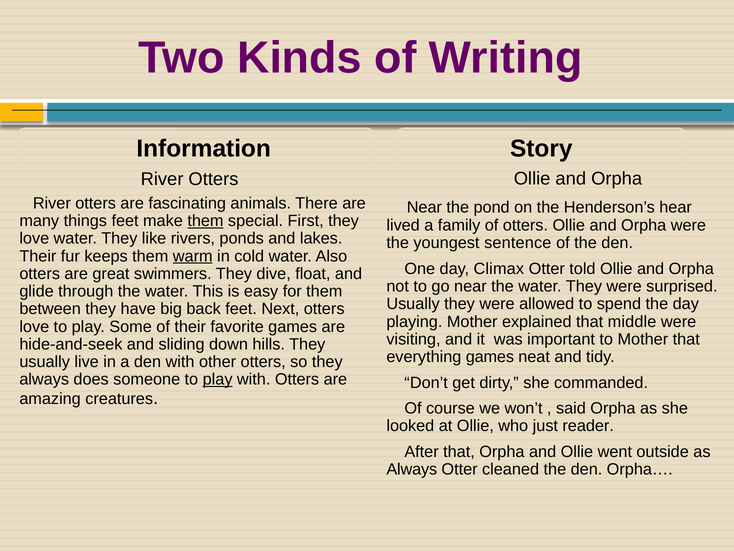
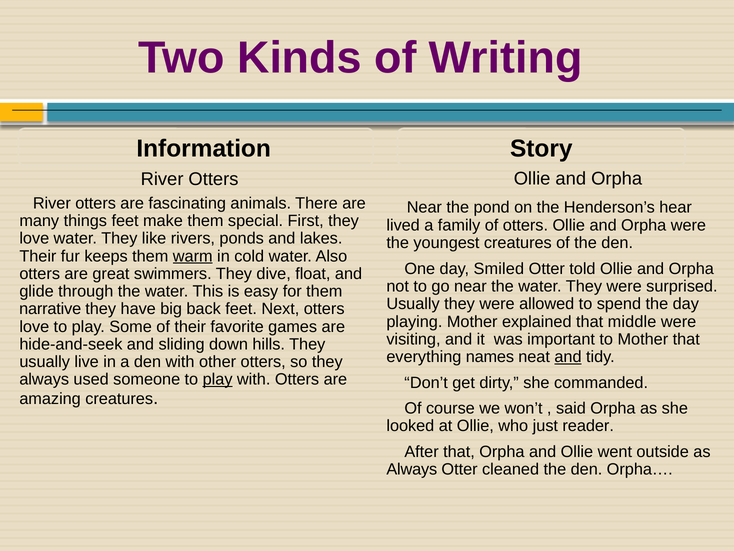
them underline: present -> none (205, 221)
youngest sentence: sentence -> creatures (518, 243)
Climax: Climax -> Smiled (499, 269)
between: between -> narrative (50, 309)
everything games: games -> names (490, 357)
and underline: none -> present (568, 357)
does: does -> used (91, 379)
